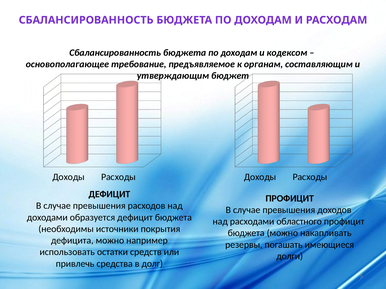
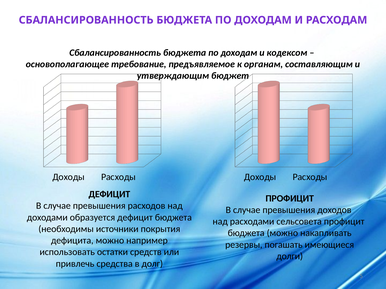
областного: областного -> сельсовета (299, 222)
